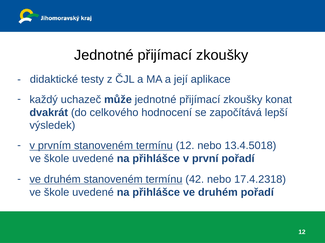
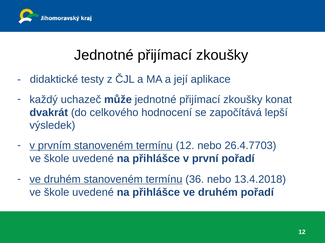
13.4.5018: 13.4.5018 -> 26.4.7703 (250, 146)
42: 42 -> 36 (195, 180)
17.4.2318: 17.4.2318 -> 13.4.2018 (260, 180)
